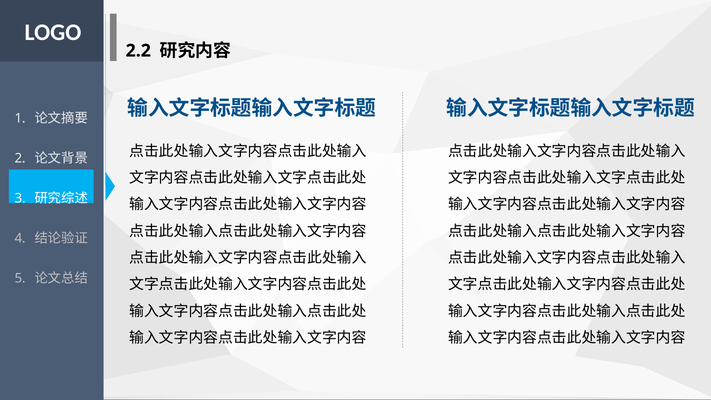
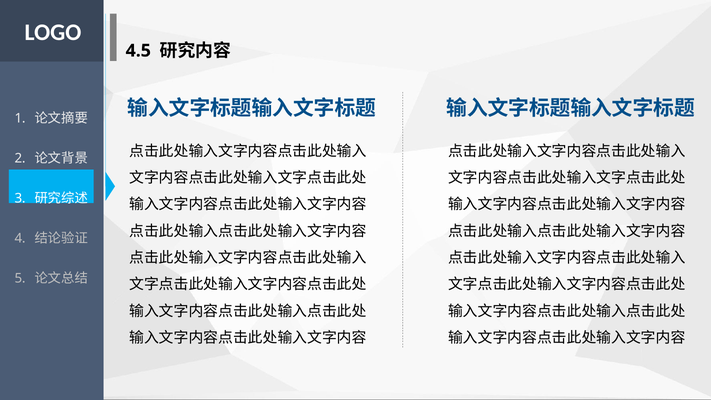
2.2: 2.2 -> 4.5 (138, 51)
